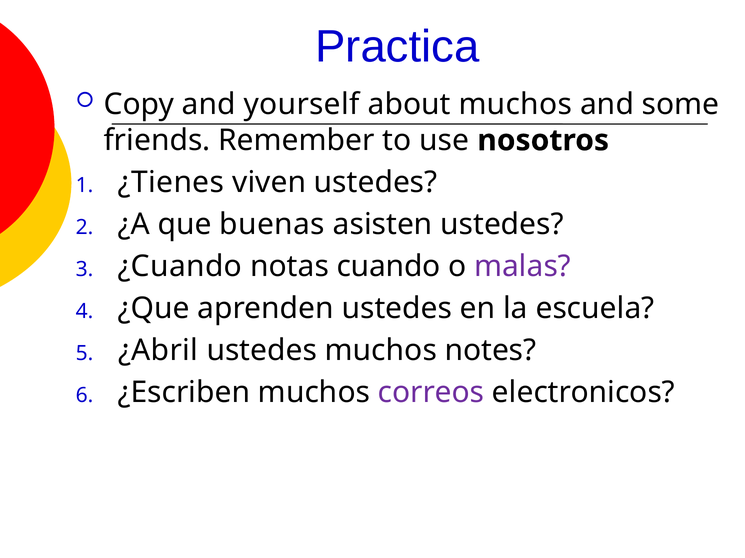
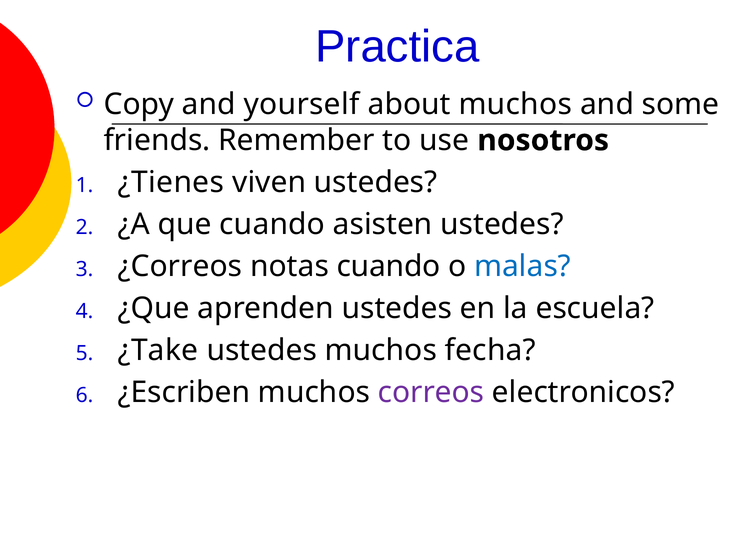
que buenas: buenas -> cuando (272, 225)
¿Cuando: ¿Cuando -> ¿Correos (180, 267)
malas colour: purple -> blue (523, 267)
¿Abril: ¿Abril -> ¿Take (158, 351)
notes: notes -> fecha (490, 351)
